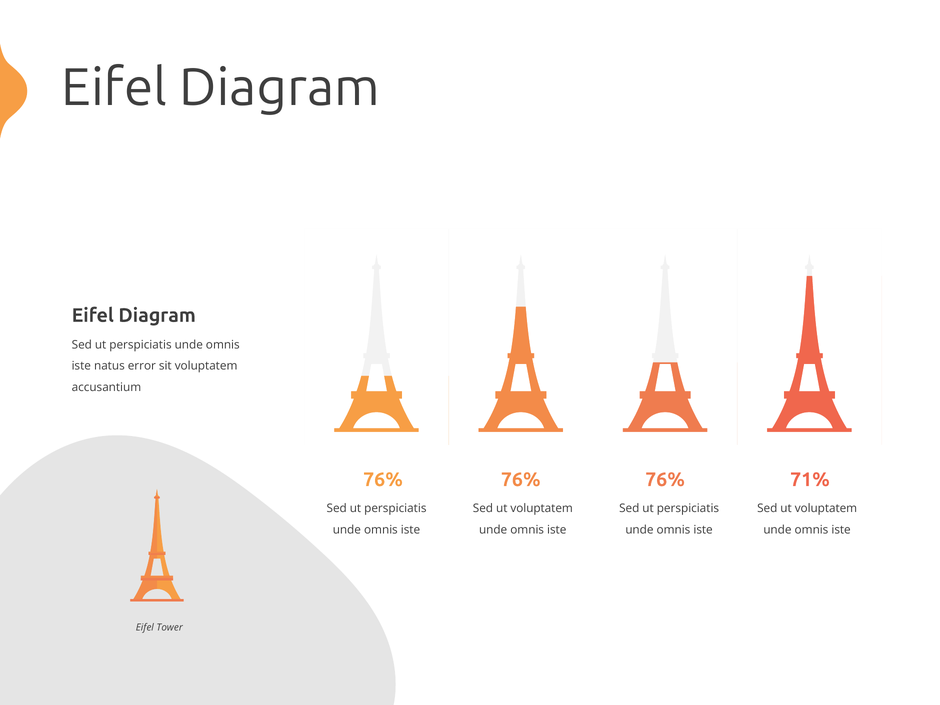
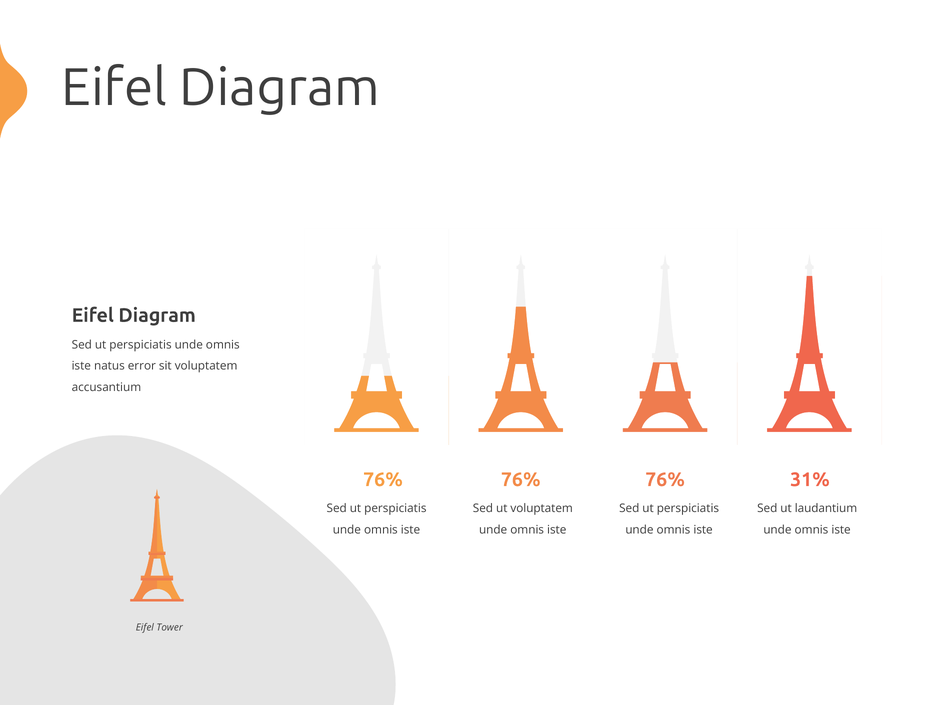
71%: 71% -> 31% (810, 480)
voluptatem: voluptatem -> laudantium (826, 508)
